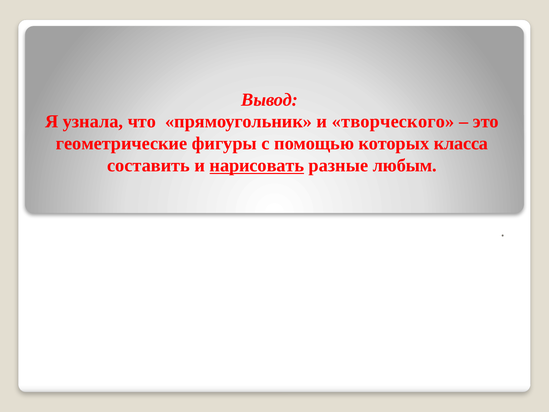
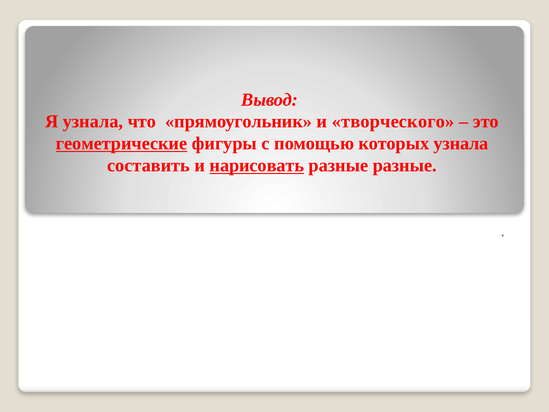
геометрические underline: none -> present (122, 143)
которых класса: класса -> узнала (461, 143)
разные любым: любым -> разные (405, 165)
